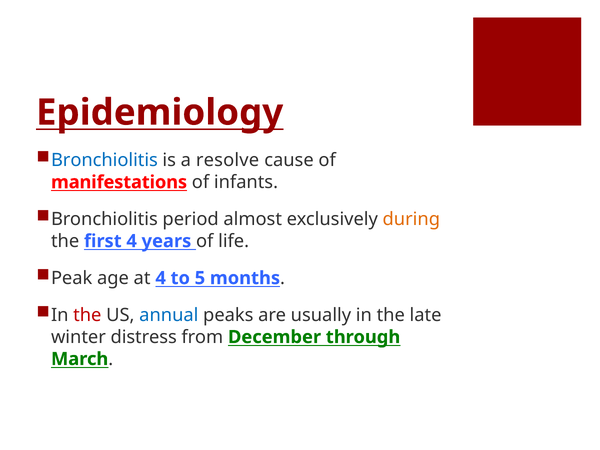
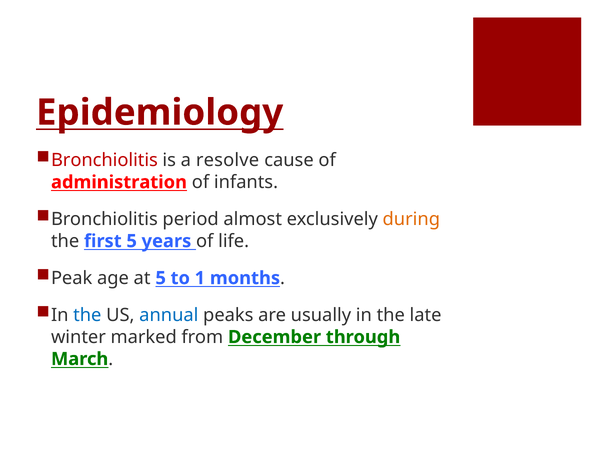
Bronchiolitis colour: blue -> red (104, 160)
manifestations: manifestations -> administration (119, 182)
first 4: 4 -> 5 (132, 241)
at 4: 4 -> 5 (161, 278)
5: 5 -> 1 (200, 278)
the colour: red -> blue (87, 315)
distress: distress -> marked (144, 337)
